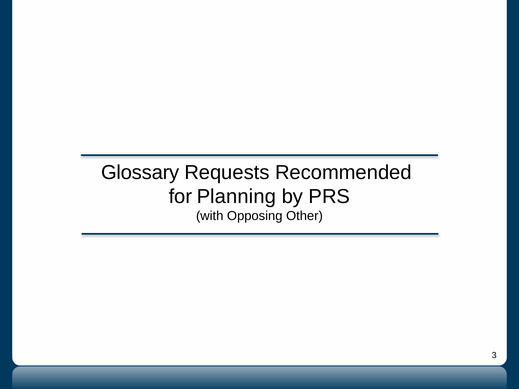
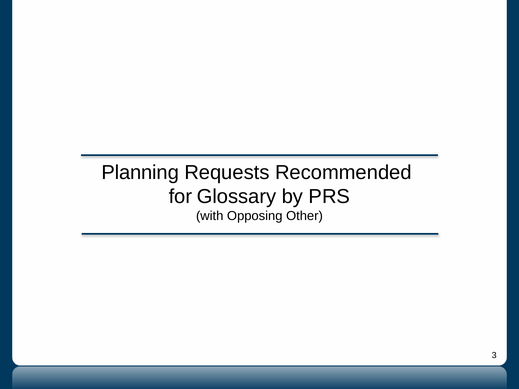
Glossary: Glossary -> Planning (140, 173)
Planning: Planning -> Glossary (236, 197)
